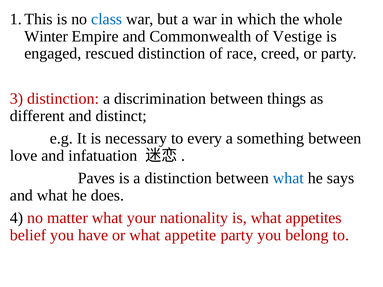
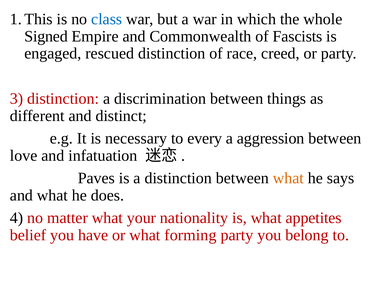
Winter: Winter -> Signed (46, 36)
Vestige: Vestige -> Fascists (298, 36)
something: something -> aggression (271, 138)
what colour: blue -> orange (288, 178)
appetite: appetite -> forming (190, 235)
